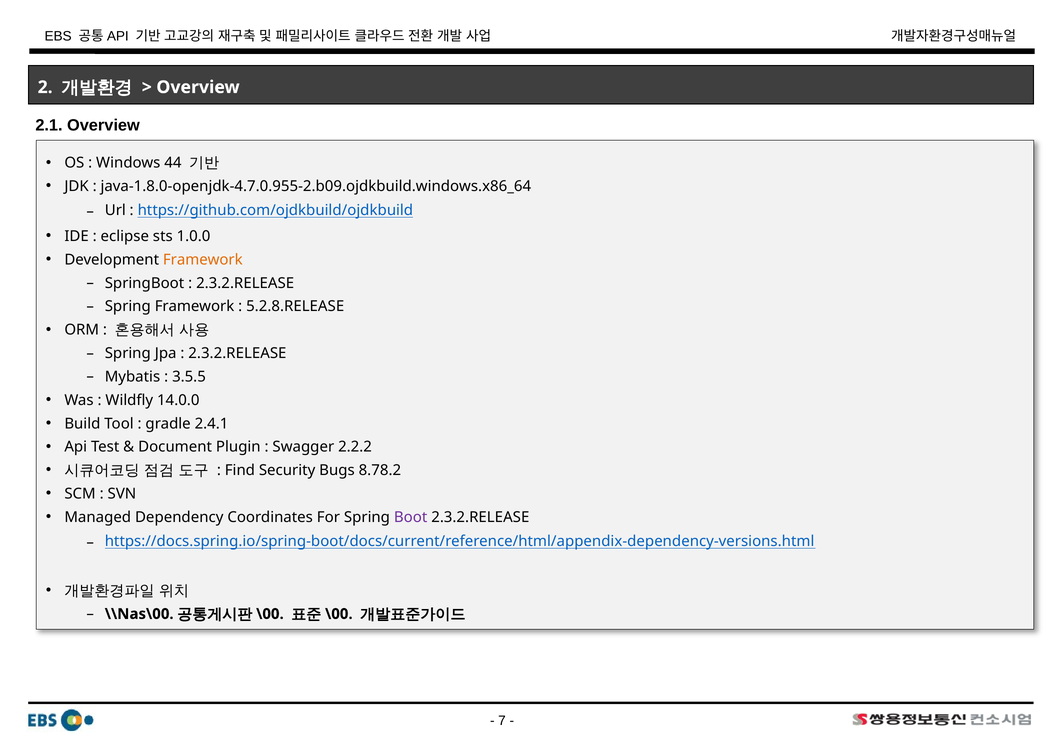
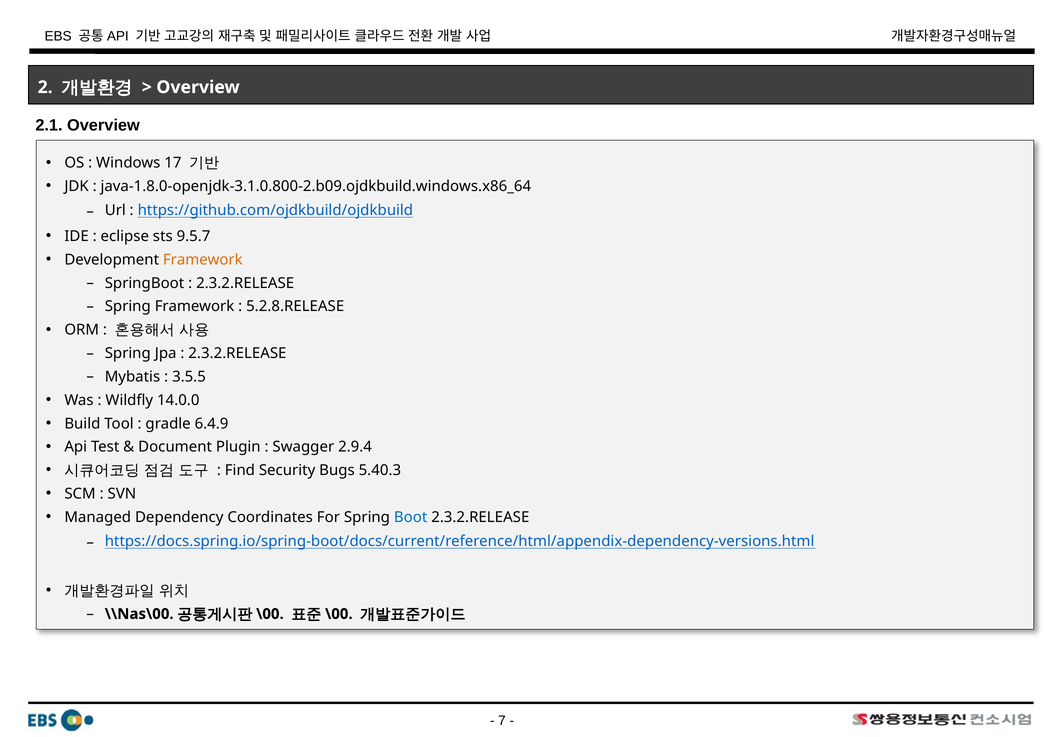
44: 44 -> 17 (173, 163)
java-1.8.0-openjdk-4.7.0.955-2.b09.ojdkbuild.windows.x86_64: java-1.8.0-openjdk-4.7.0.955-2.b09.ojdkbuild.windows.x86_64 -> java-1.8.0-openjdk-3.1.0.800-2.b09.ojdkbuild.windows.x86_64 (316, 186)
1.0.0: 1.0.0 -> 9.5.7 (194, 236)
2.4.1: 2.4.1 -> 6.4.9 (212, 423)
2.2.2: 2.2.2 -> 2.9.4 (355, 447)
8.78.2: 8.78.2 -> 5.40.3 (380, 470)
Boot colour: purple -> blue (411, 517)
